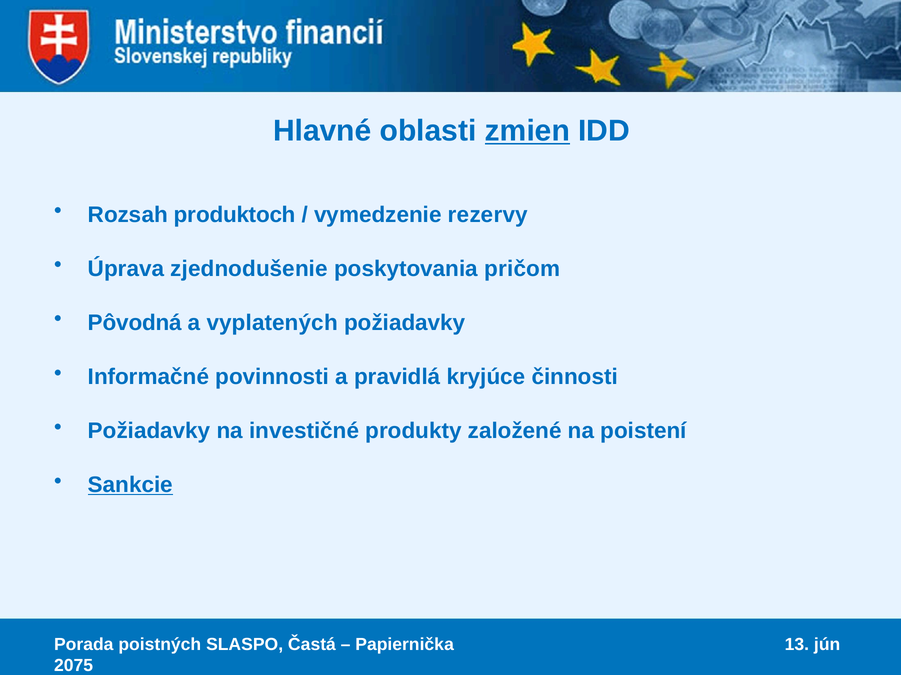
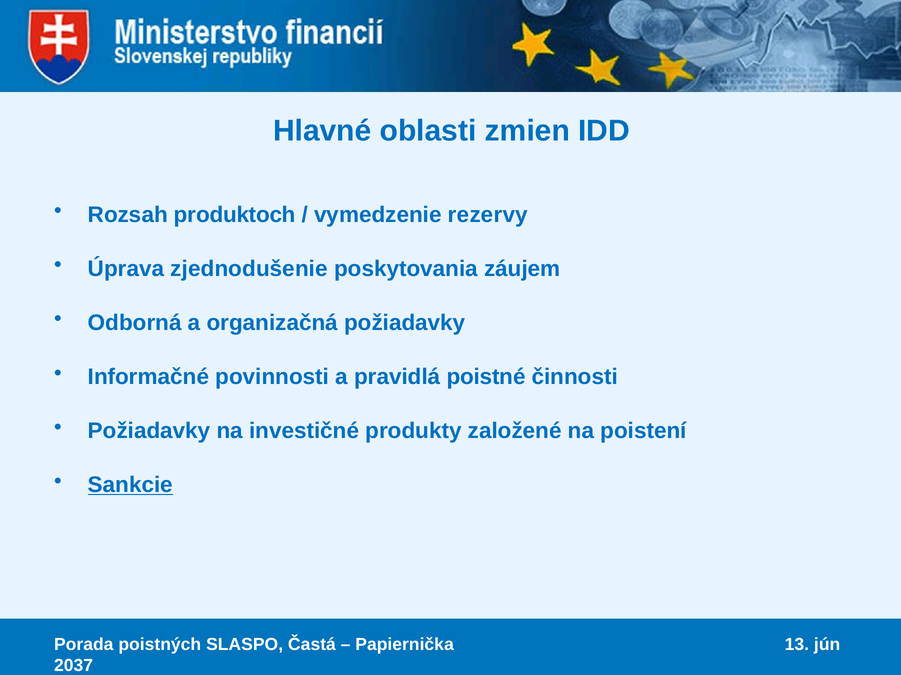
zmien underline: present -> none (527, 131)
pričom: pričom -> záujem (522, 269)
Pôvodná: Pôvodná -> Odborná (135, 323)
vyplatených: vyplatených -> organizačná (272, 323)
kryjúce: kryjúce -> poistné (486, 377)
2075: 2075 -> 2037 (74, 666)
